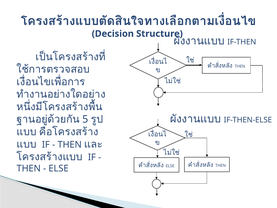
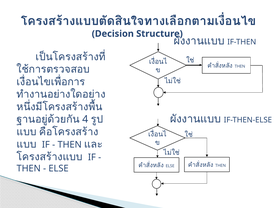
5: 5 -> 4 (85, 119)
